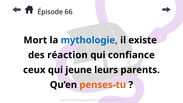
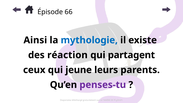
Mort: Mort -> Ainsi (35, 40)
confiance: confiance -> partagent (131, 55)
penses-tu colour: orange -> purple (103, 85)
